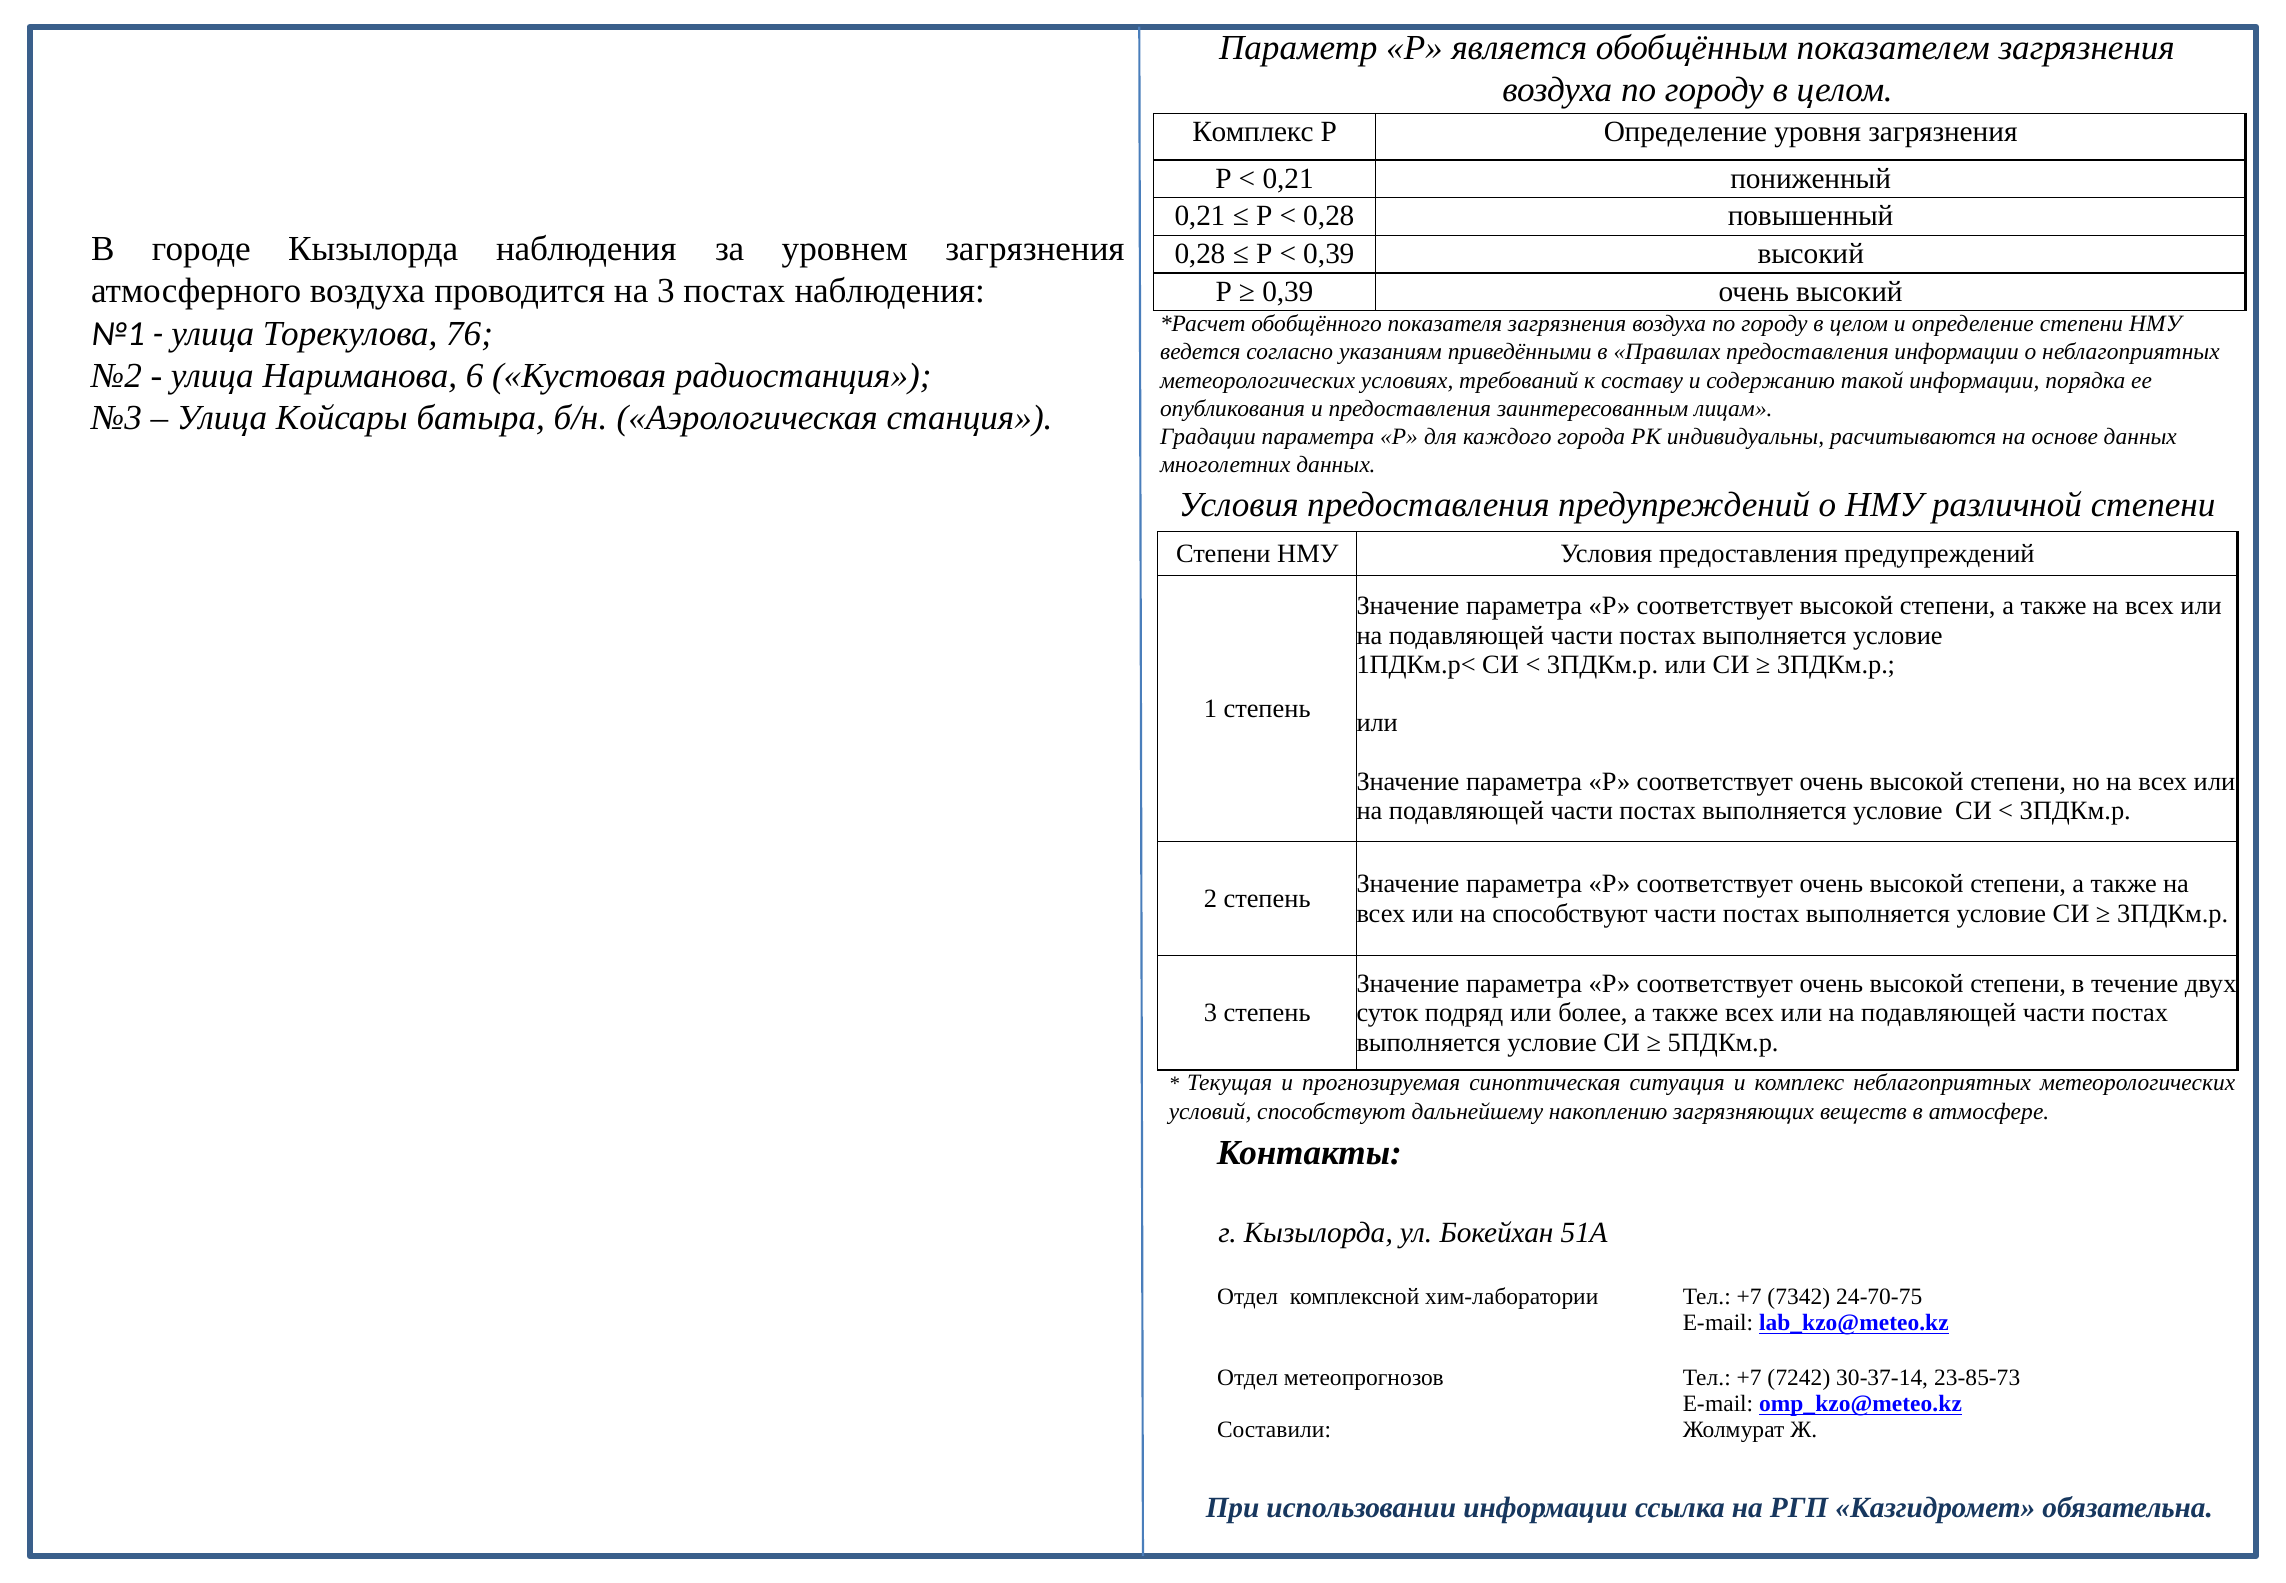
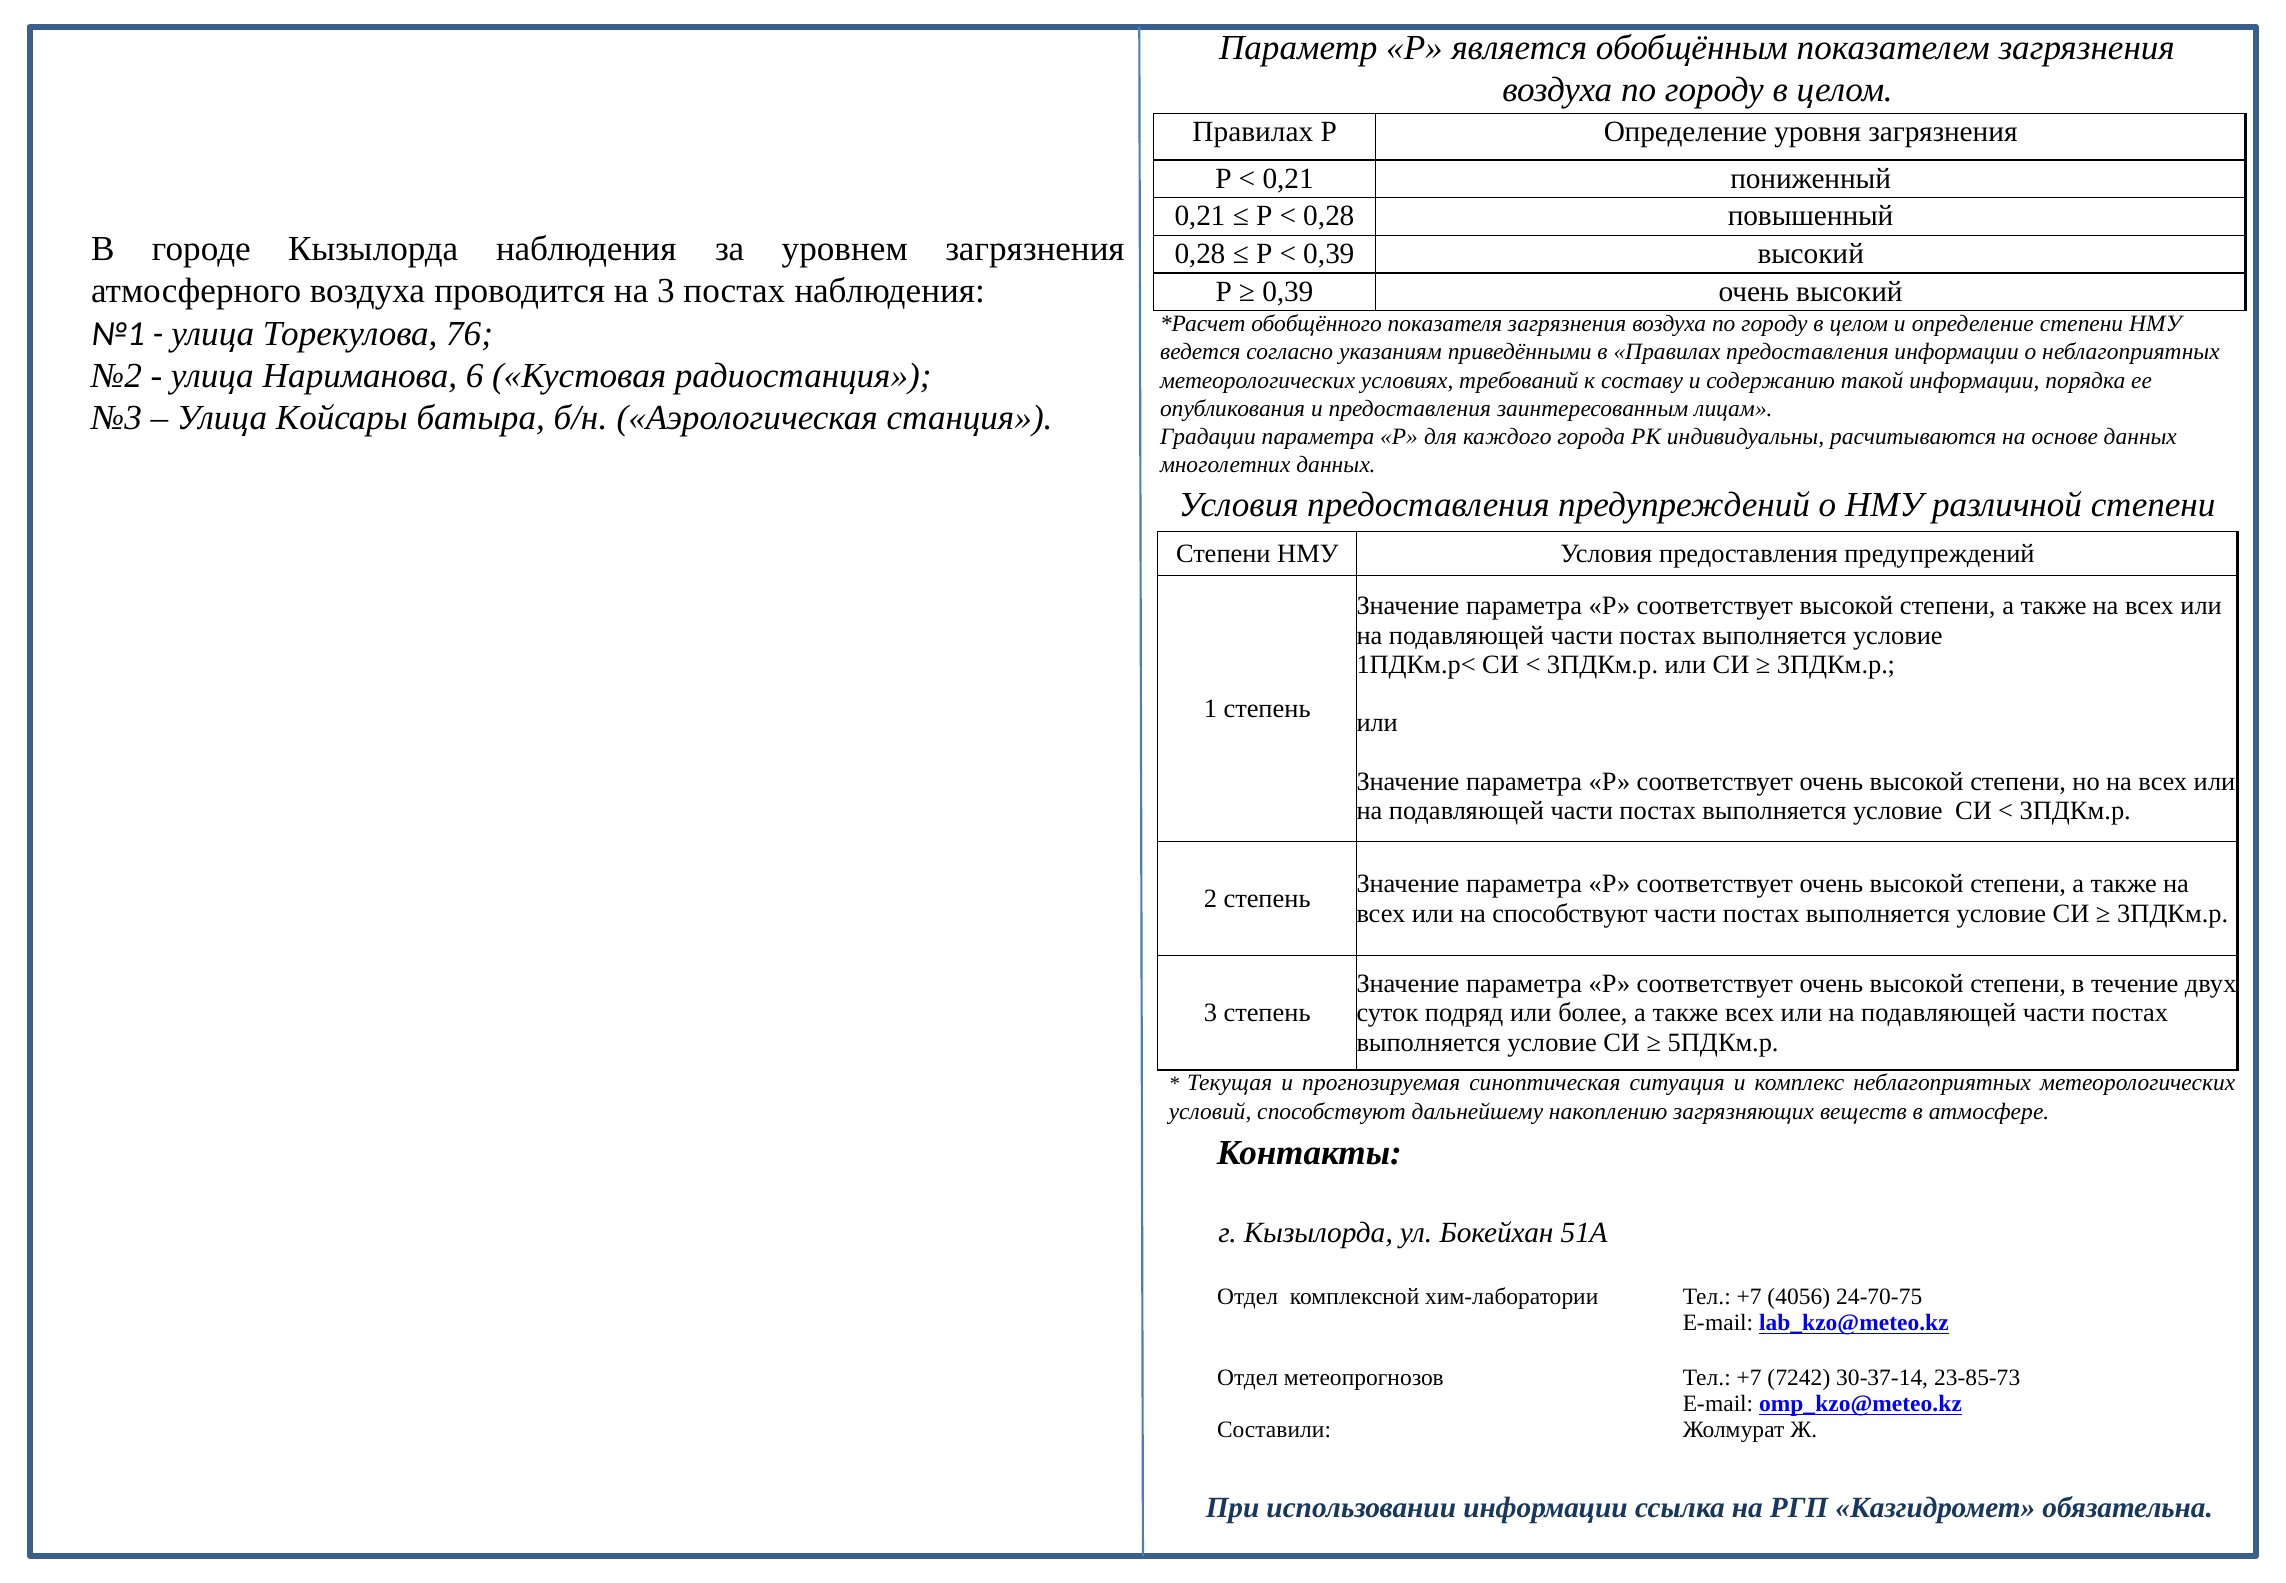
Комплекс: Комплекс -> Правилах (1253, 132)
7342: 7342 -> 4056 (1799, 1297)
